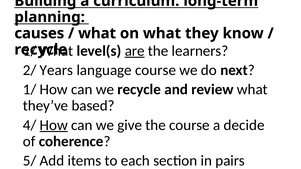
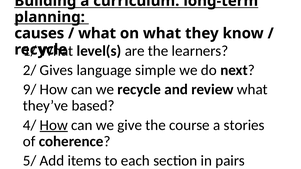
are underline: present -> none (135, 51)
Years: Years -> Gives (56, 70)
language course: course -> simple (155, 70)
1/: 1/ -> 9/ (30, 90)
decide: decide -> stories (244, 125)
